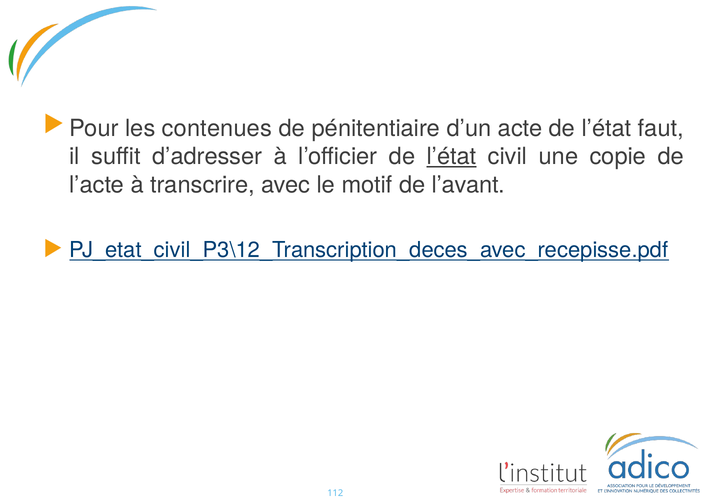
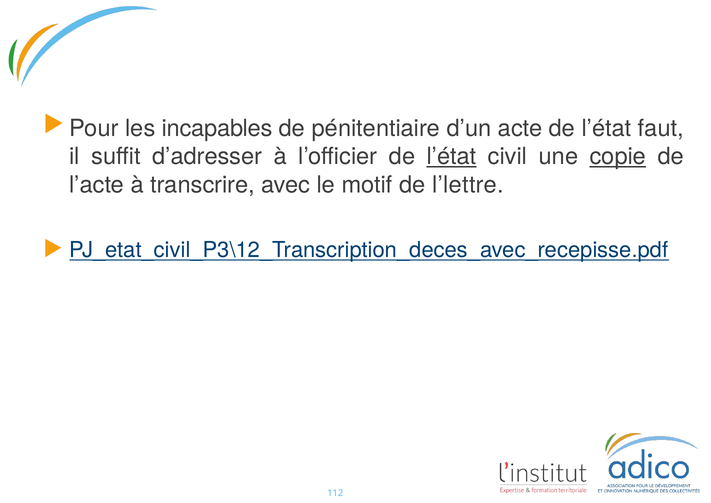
contenues: contenues -> incapables (217, 128)
copie underline: none -> present (618, 157)
l’avant: l’avant -> l’lettre (468, 185)
